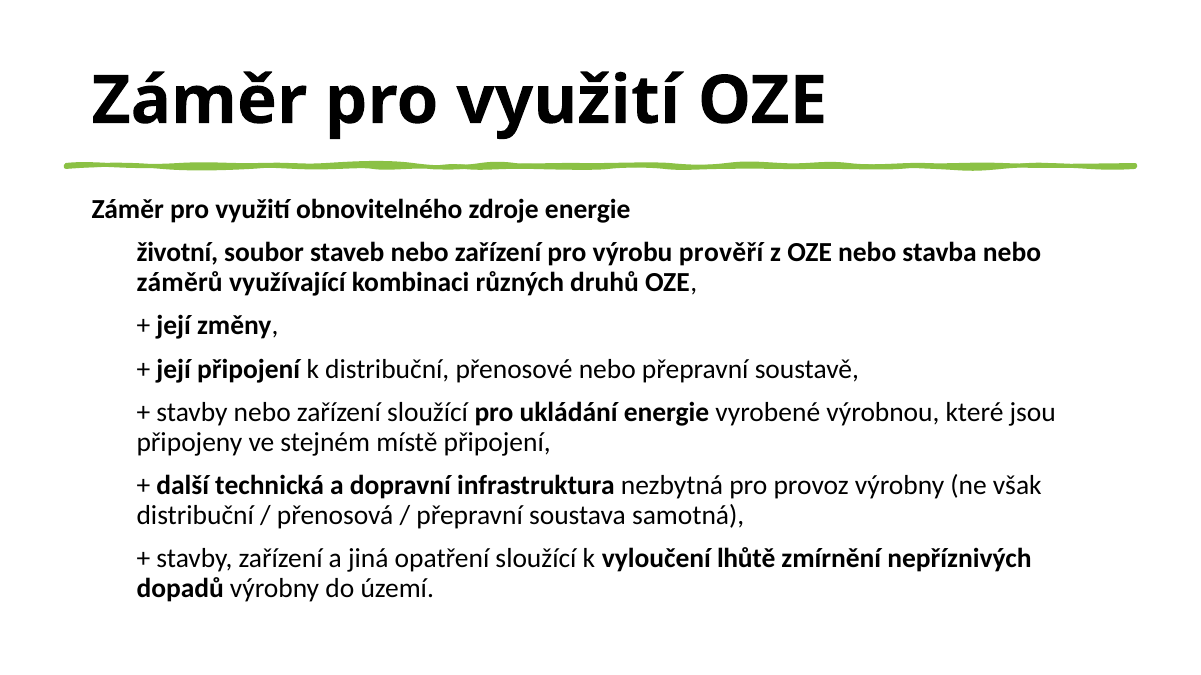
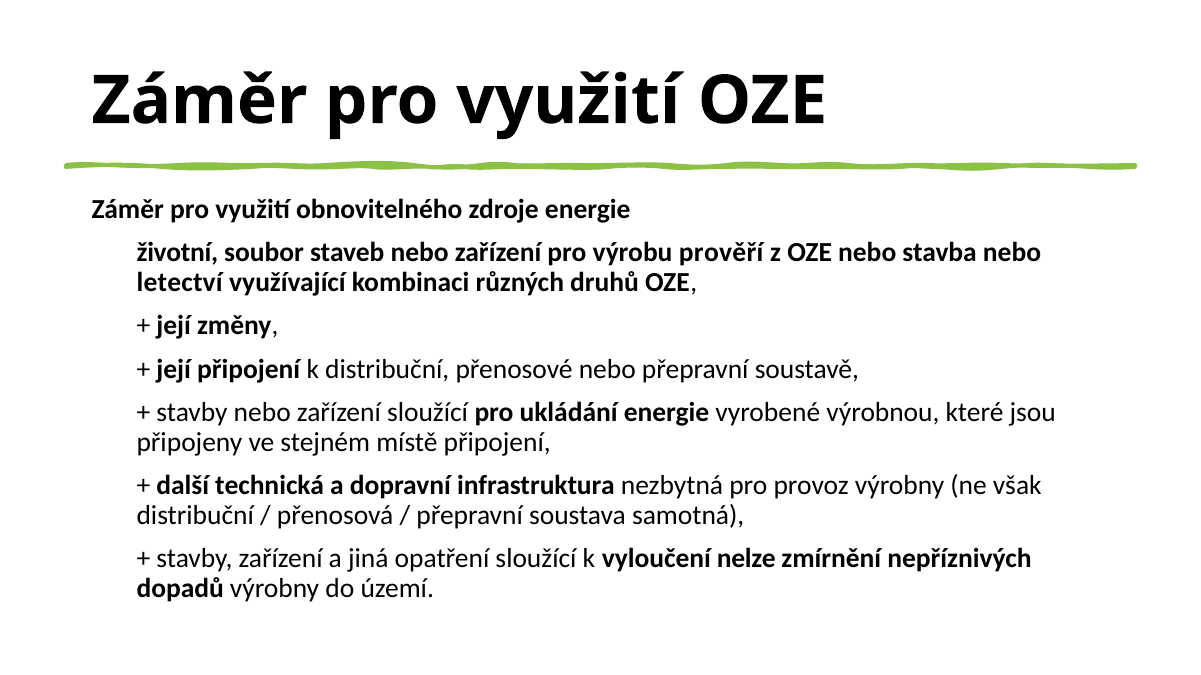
záměrů: záměrů -> letectví (180, 282)
lhůtě: lhůtě -> nelze (746, 559)
